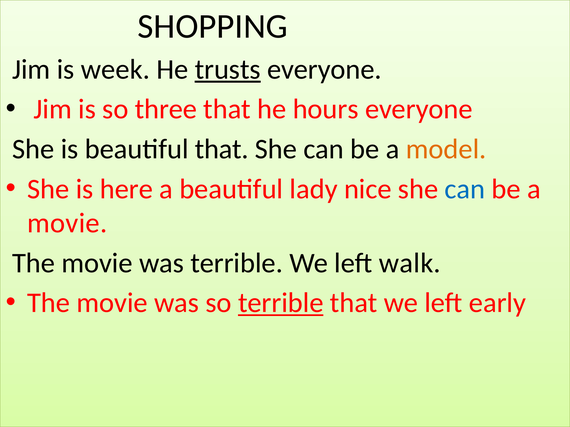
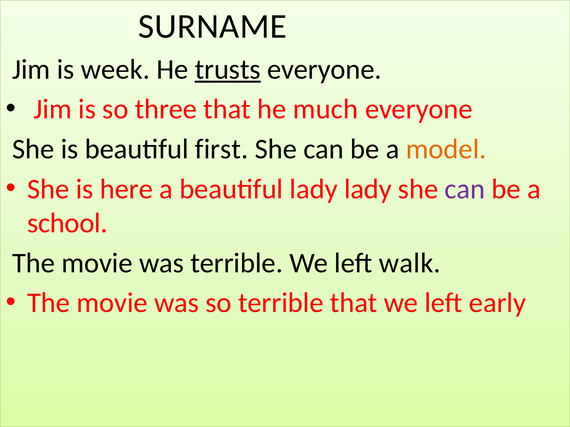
SHOPPING: SHOPPING -> SURNAME (213, 26)
hours: hours -> much (325, 109)
beautiful that: that -> first (222, 149)
lady nice: nice -> lady (368, 189)
can colour: blue -> purple (465, 189)
movie: movie -> school (67, 223)
terrible underline: present -> none (281, 303)
